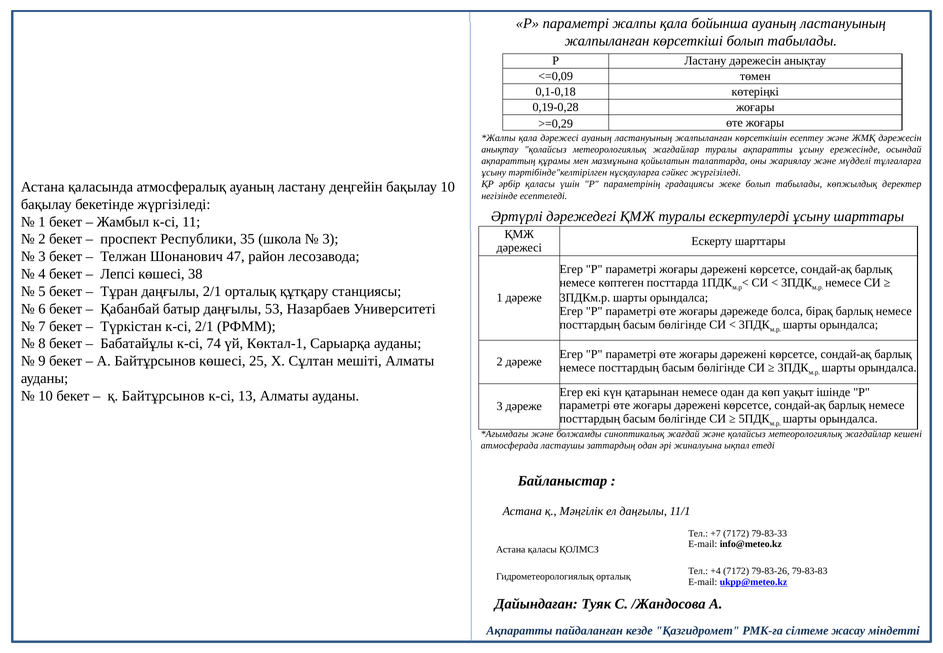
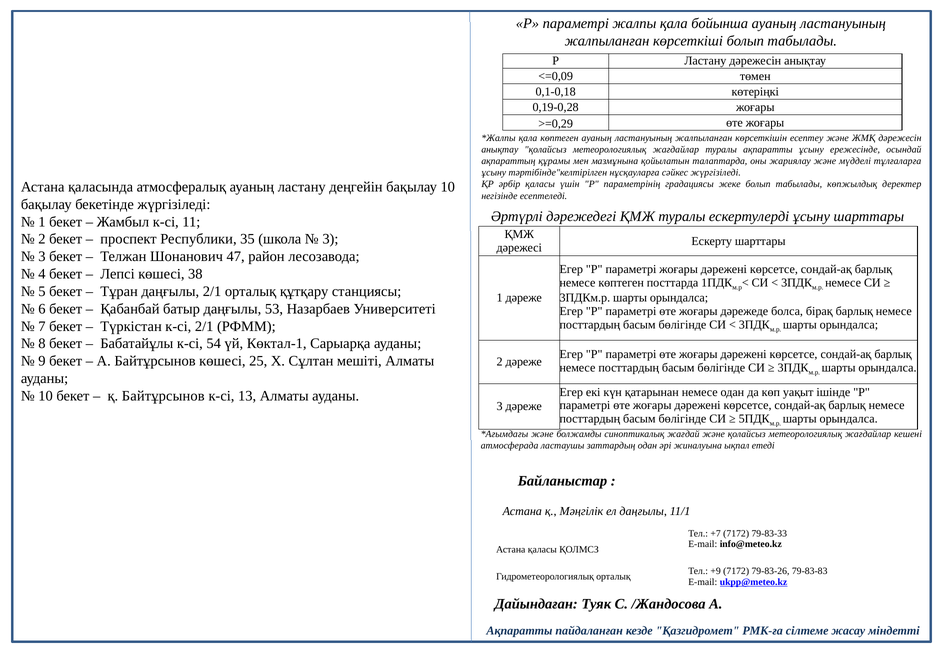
қала дәрежесі: дәрежесі -> көптеген (559, 138)
74: 74 -> 54 (214, 344)
+4: +4 -> +9 (716, 571)
